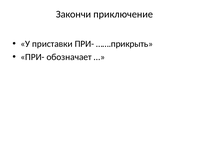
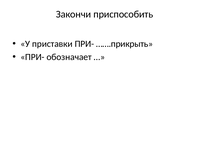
приключение: приключение -> приспособить (123, 14)
